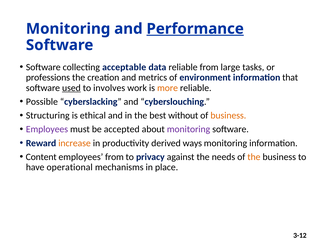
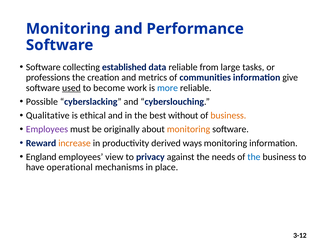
Performance underline: present -> none (195, 29)
acceptable: acceptable -> established (124, 67)
environment: environment -> communities (205, 77)
that: that -> give (290, 77)
involves: involves -> become (109, 88)
more colour: orange -> blue (168, 88)
Structuring: Structuring -> Qualitative (48, 115)
accepted: accepted -> originally (122, 129)
monitoring colour: purple -> orange (189, 129)
Content: Content -> England (41, 157)
employees from: from -> view (114, 157)
the colour: orange -> blue (254, 157)
